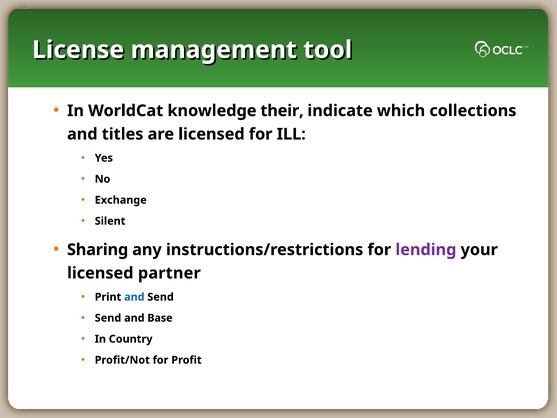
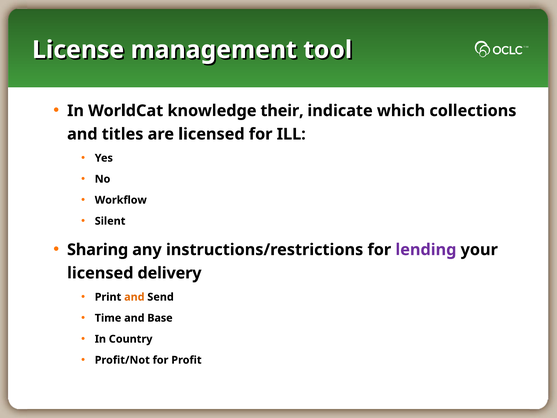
Exchange: Exchange -> Workflow (121, 200)
partner: partner -> delivery (169, 273)
and colour: blue -> orange (134, 297)
Send: Send -> Time (108, 318)
